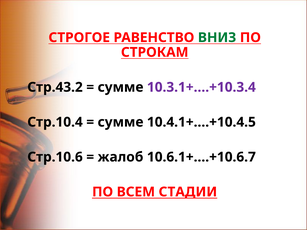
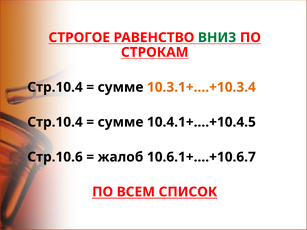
Стр.43.2: Стр.43.2 -> Стр.10.4 (55, 87)
10.3.1+….+10.3.4 colour: purple -> orange (201, 87)
СТАДИИ: СТАДИИ -> СПИСОК (188, 192)
